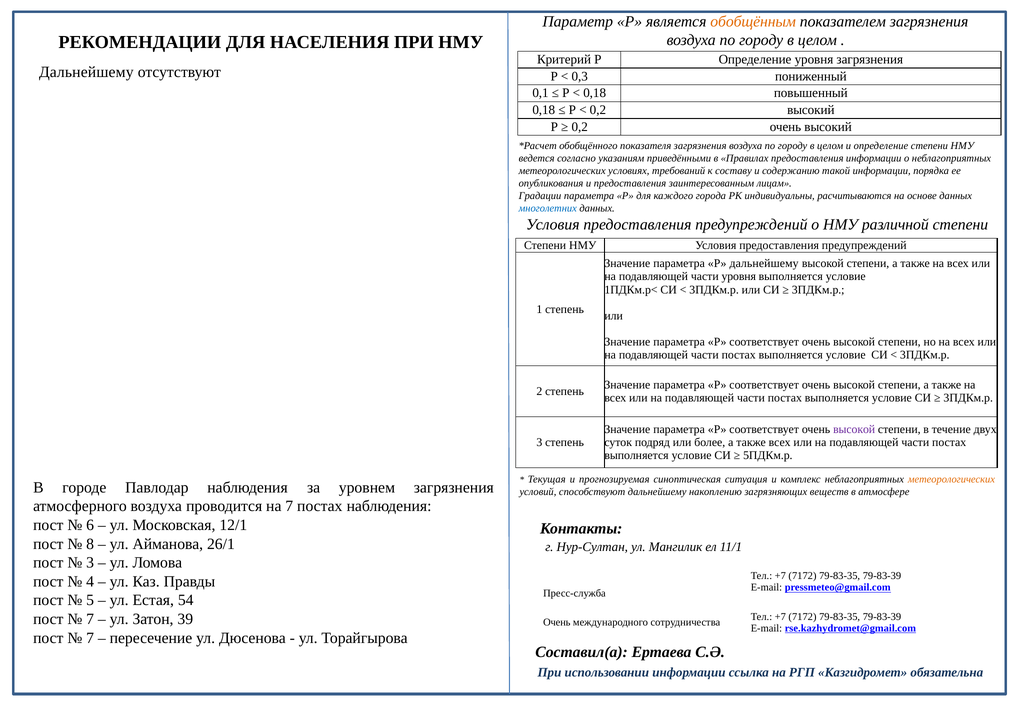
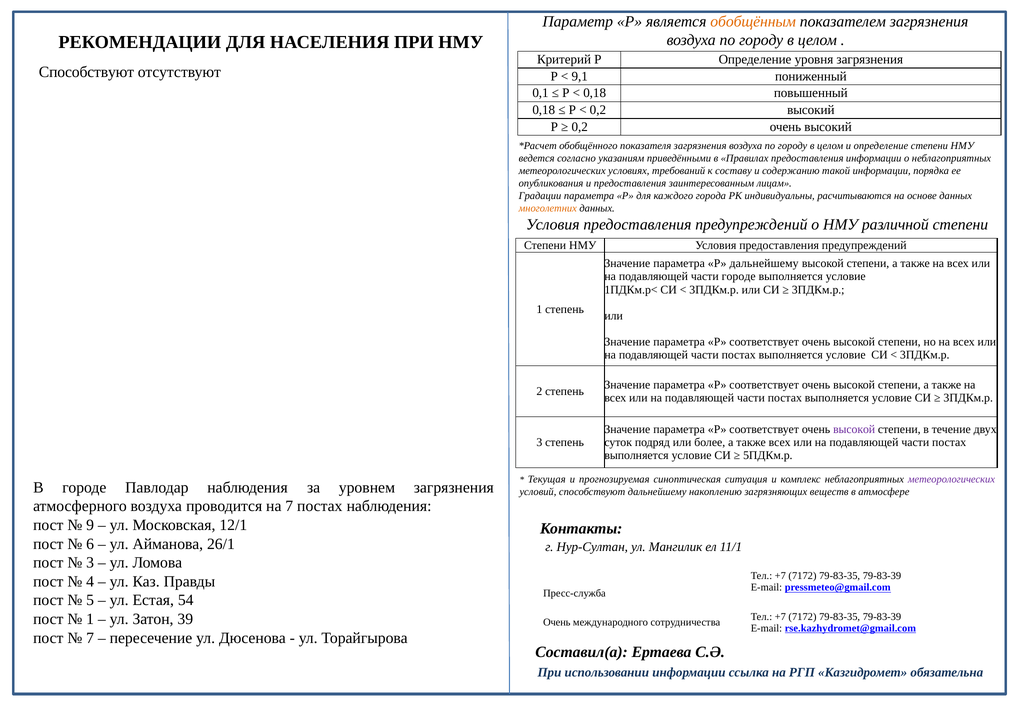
Дальнейшему: Дальнейшему -> Способствуют (86, 72)
0,3: 0,3 -> 9,1 (580, 76)
многолетних colour: blue -> orange (548, 208)
части уровня: уровня -> городе (739, 276)
метеорологических colour: orange -> purple (951, 479)
6: 6 -> 9 (90, 525)
8: 8 -> 6 (90, 543)
7: 7 -> 1 (90, 619)
